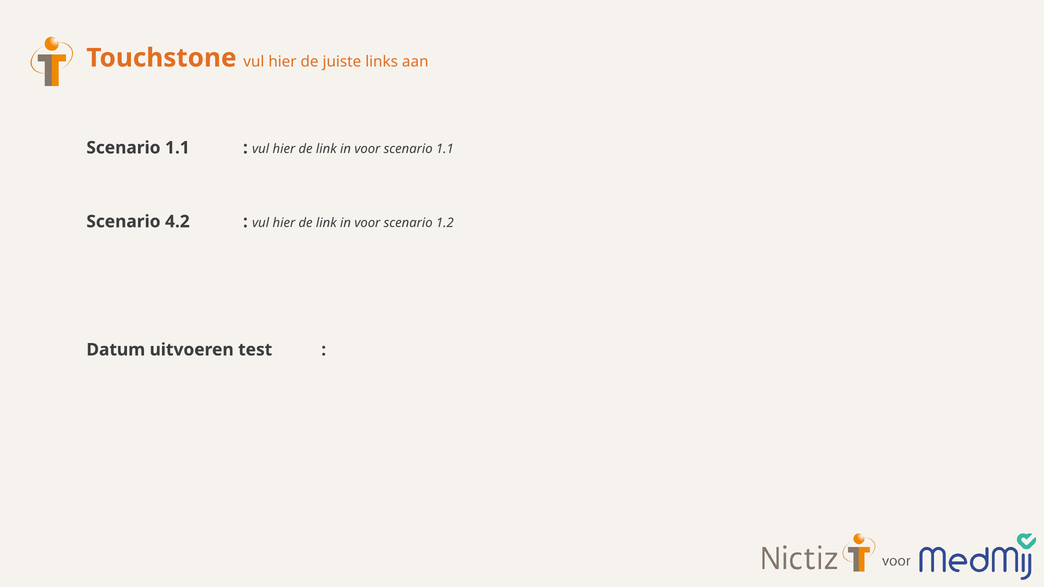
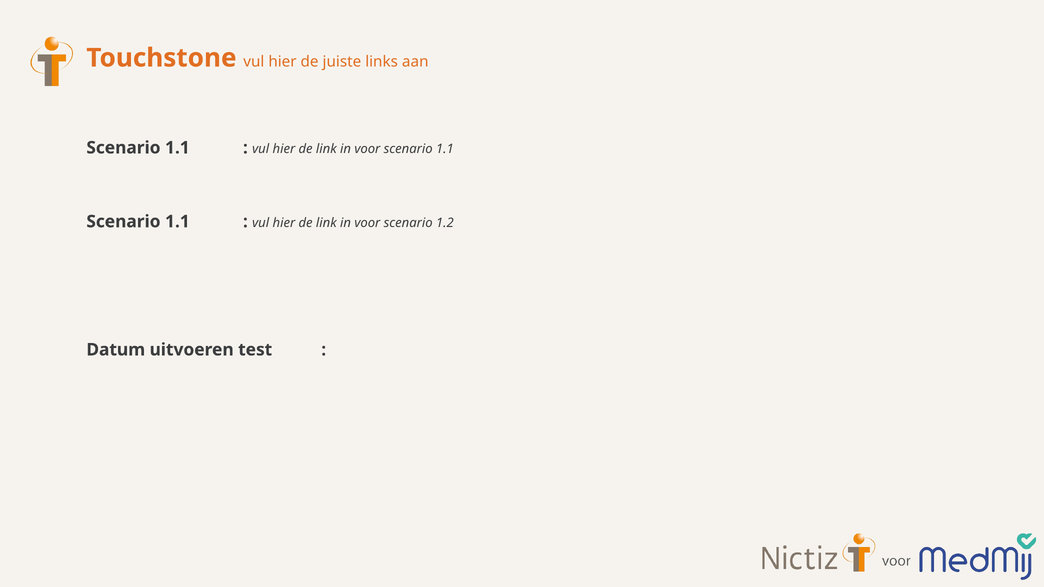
4.2: 4.2 -> 1.1 (177, 222)
